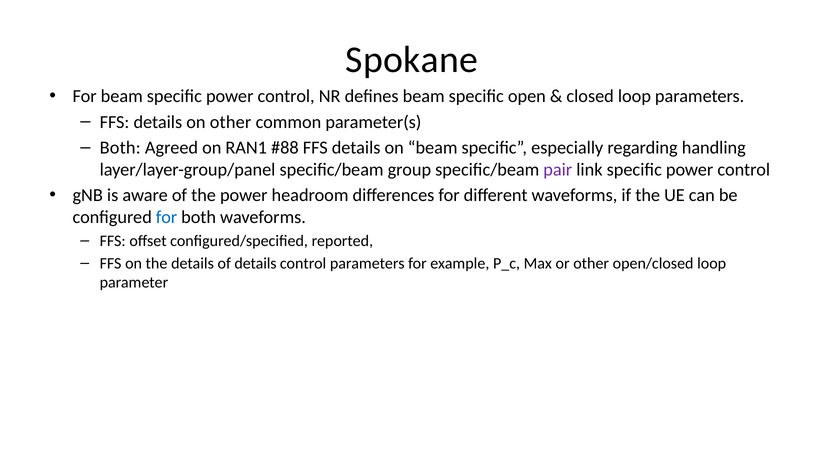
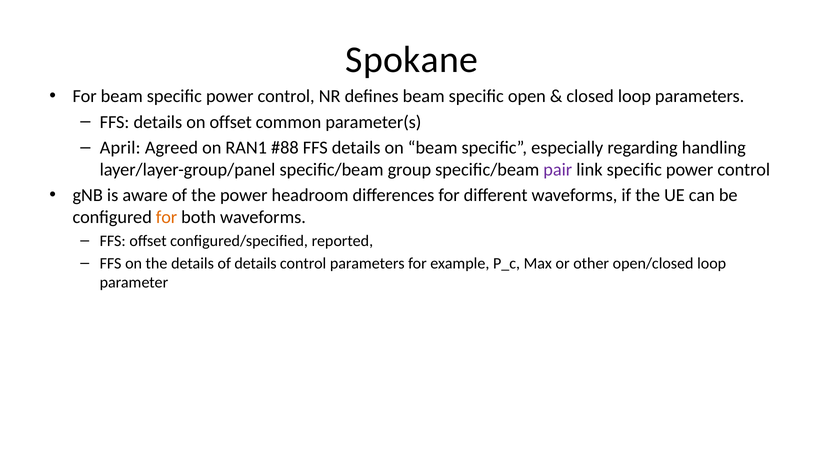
on other: other -> offset (231, 122)
Both: Both -> April (120, 147)
for colour: blue -> orange (166, 217)
